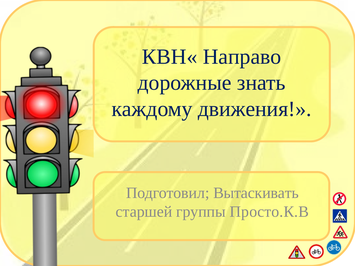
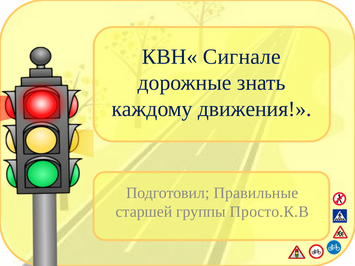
Направо: Направо -> Сигнале (242, 57)
Вытаскивать: Вытаскивать -> Правильные (256, 193)
